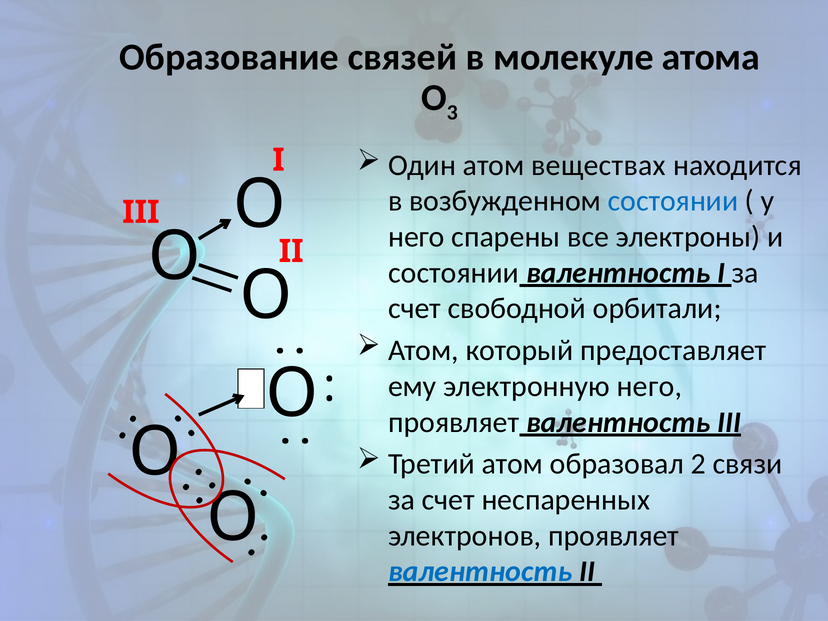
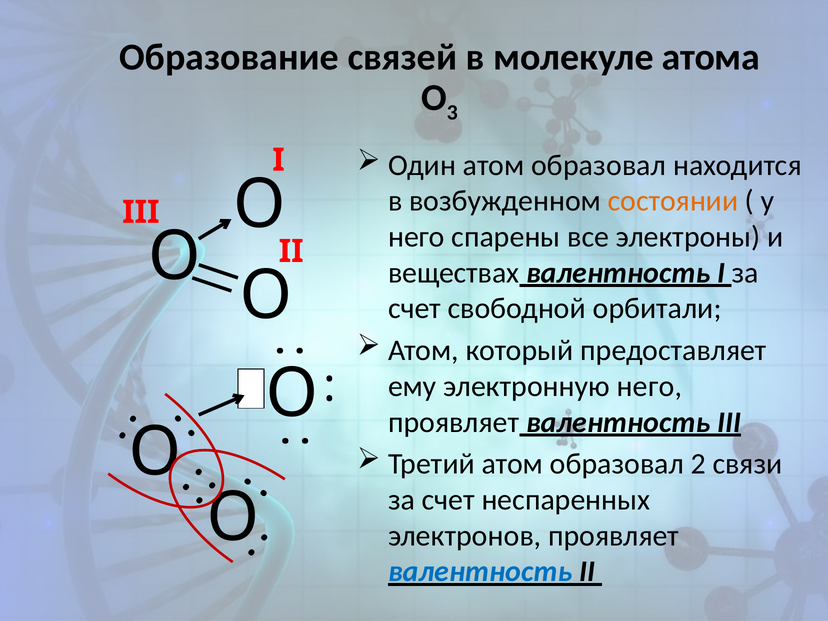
Один атом веществах: веществах -> образовал (599, 165)
состоянии colour: blue -> orange (673, 201)
состоянии: состоянии -> веществах (454, 273)
